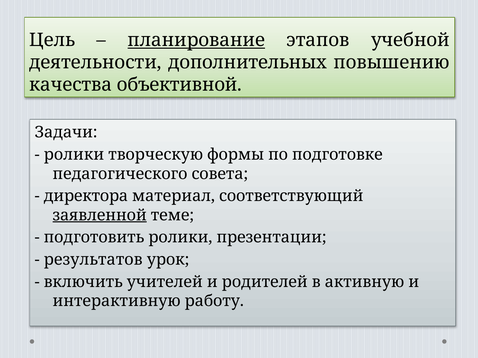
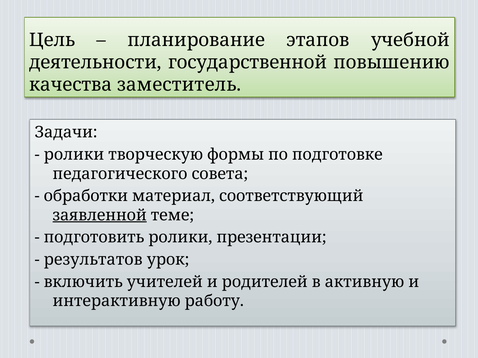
планирование underline: present -> none (196, 40)
дополнительных: дополнительных -> государственной (248, 63)
объективной: объективной -> заместитель (179, 85)
директора: директора -> обработки (86, 196)
